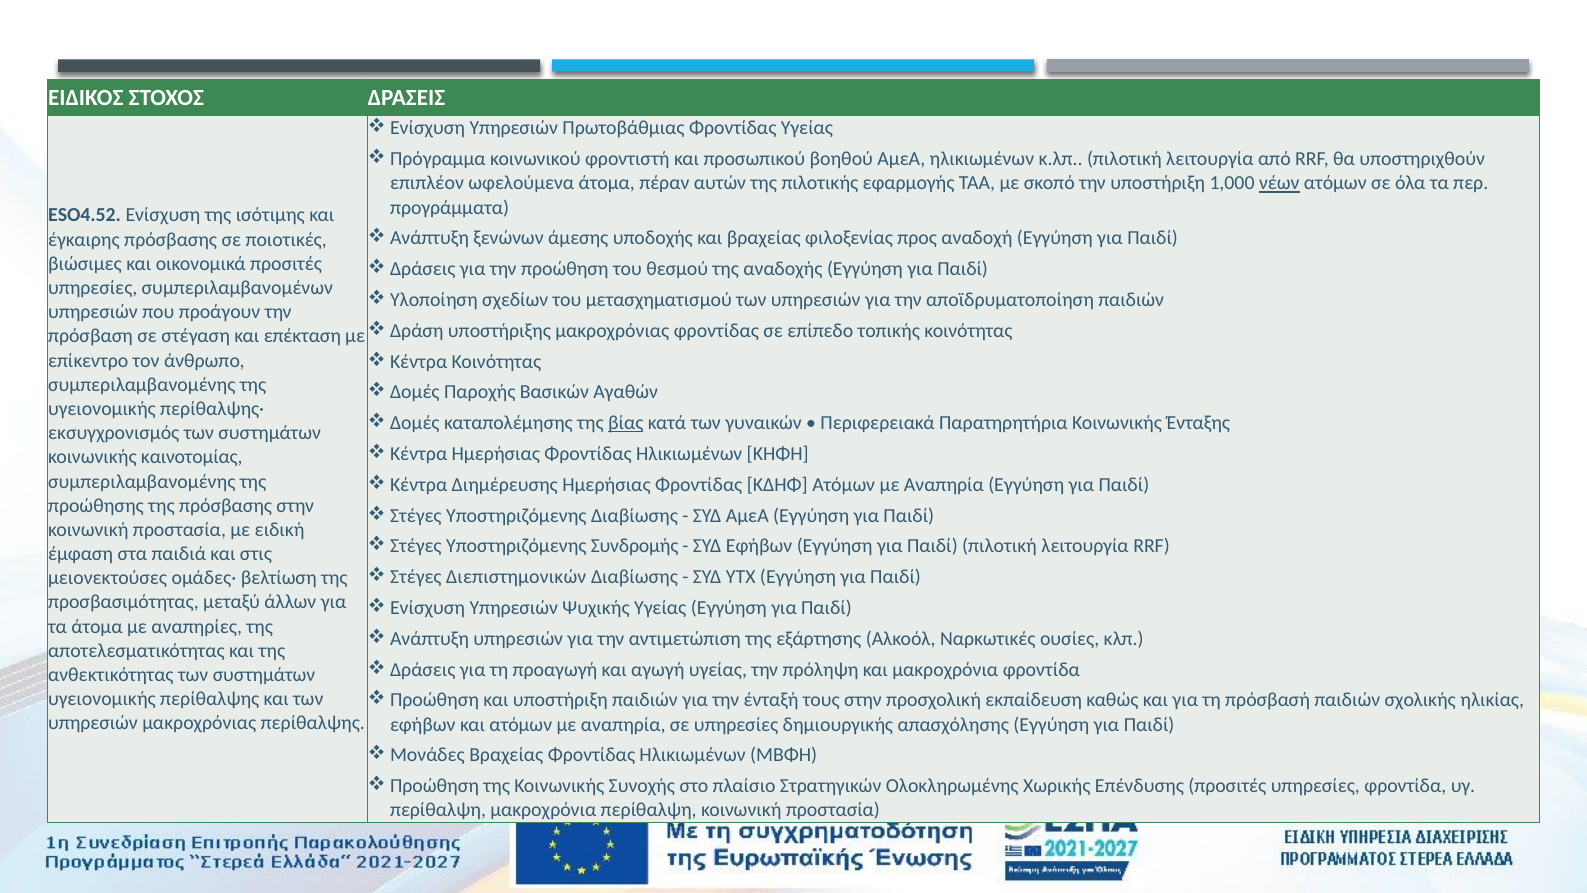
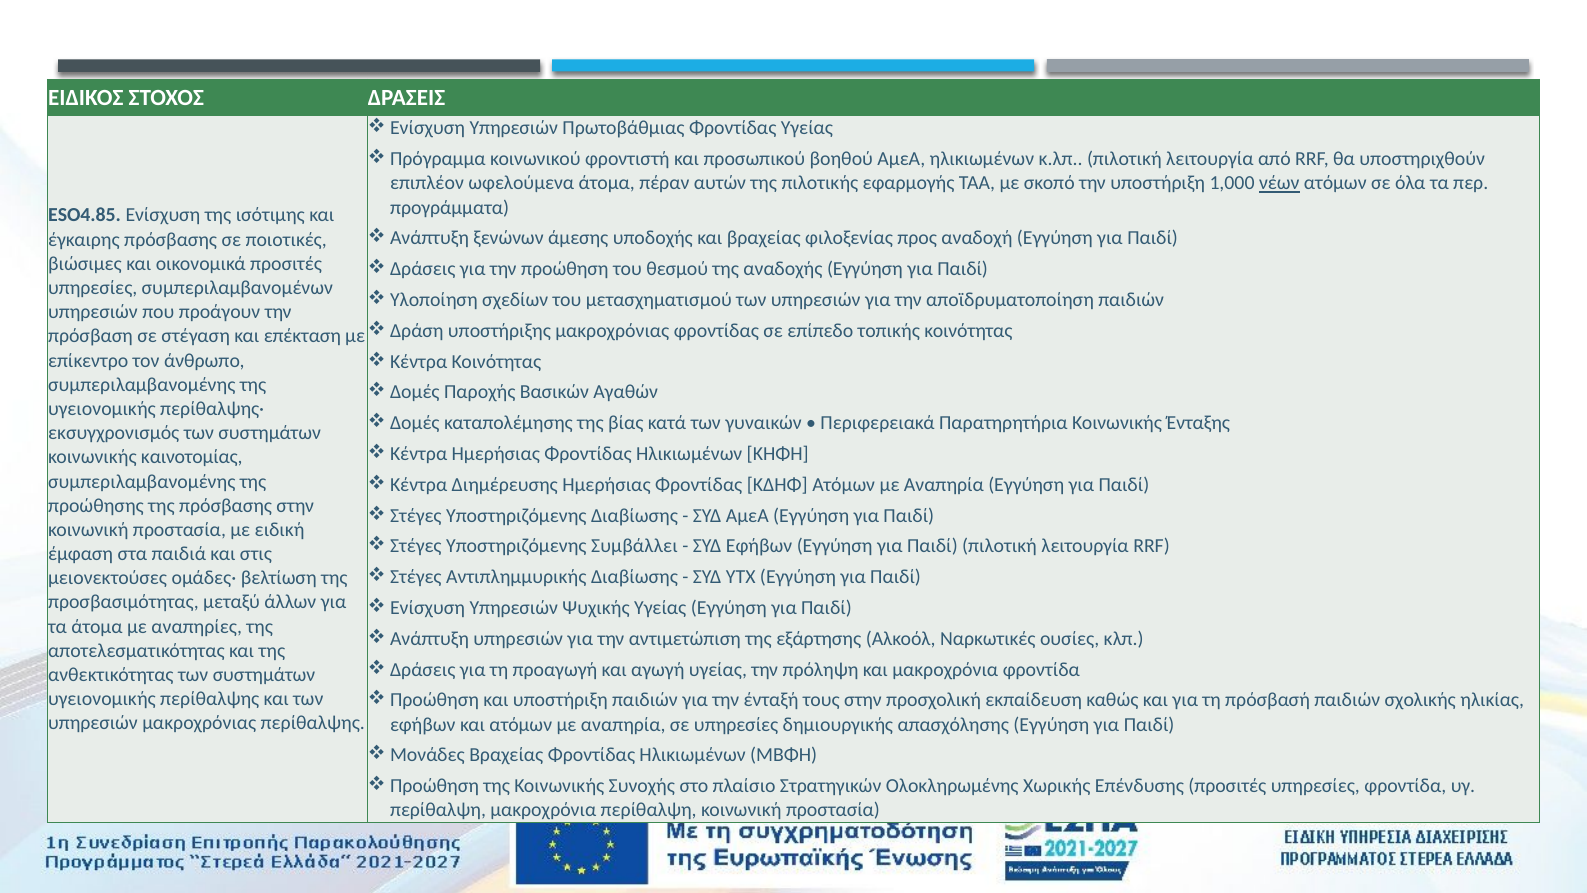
ESO4.52: ESO4.52 -> ESO4.85 (85, 215)
βίας underline: present -> none (626, 423)
Συνδρομής: Συνδρομής -> Συμβάλλει (634, 546)
Διεπιστημονικών: Διεπιστημονικών -> Αντιπλημμυρικής (516, 577)
